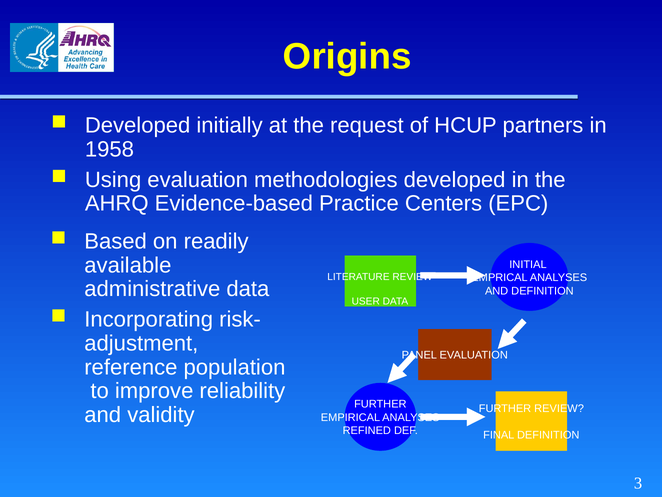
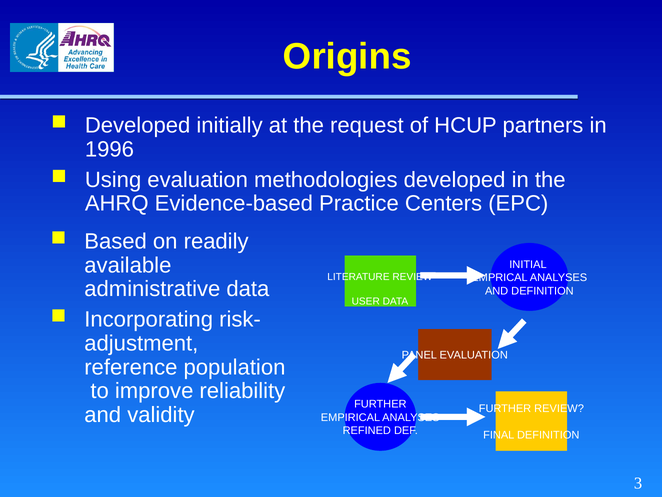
1958: 1958 -> 1996 (109, 149)
